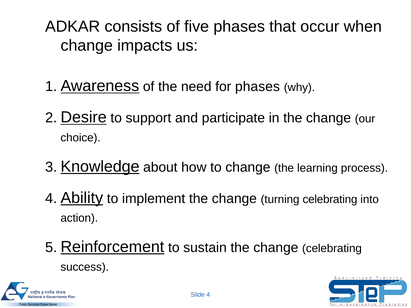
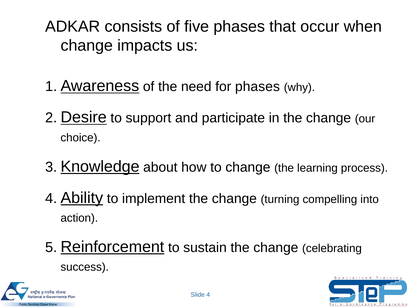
turning celebrating: celebrating -> compelling (330, 199)
